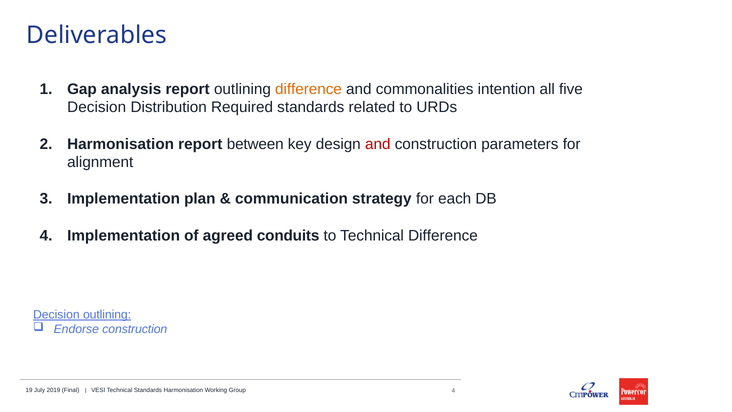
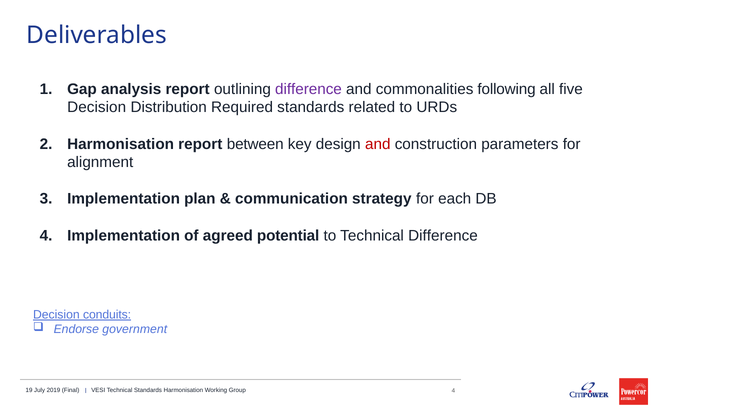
difference colour: orange -> purple (308, 89)
intention: intention -> following (507, 89)
conduits: conduits -> potential (288, 235)
Decision outlining: outlining -> conduits (107, 314)
Endorse construction: construction -> government (135, 329)
